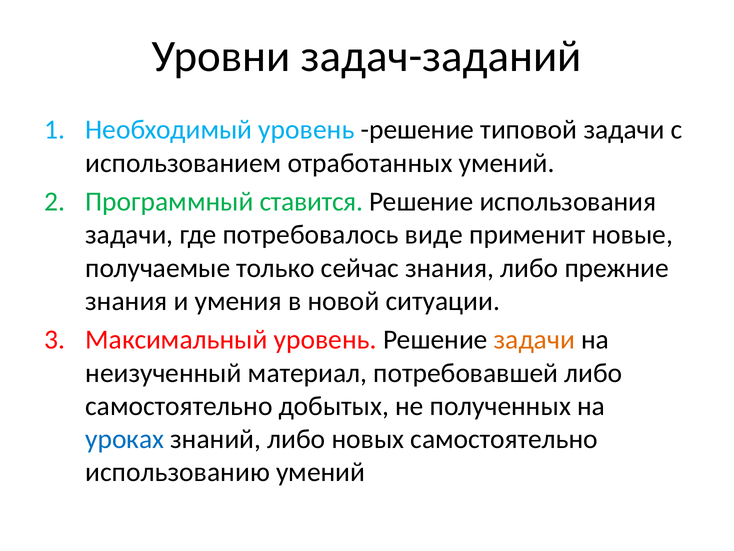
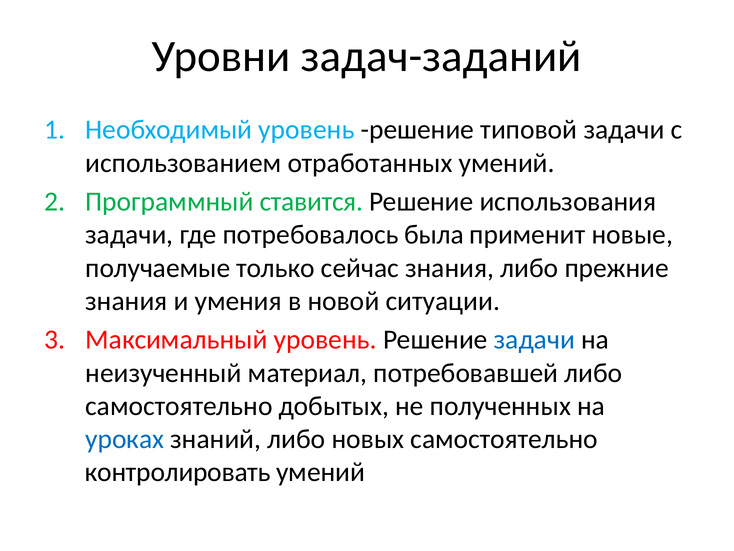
виде: виде -> была (434, 235)
задачи colour: orange -> blue (534, 340)
использованию: использованию -> контролировать (178, 472)
